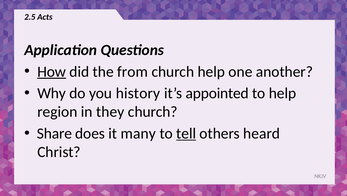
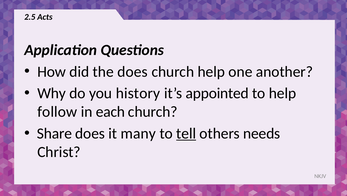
How underline: present -> none (52, 72)
the from: from -> does (133, 72)
region: region -> follow (57, 112)
they: they -> each (110, 112)
heard: heard -> needs (262, 133)
